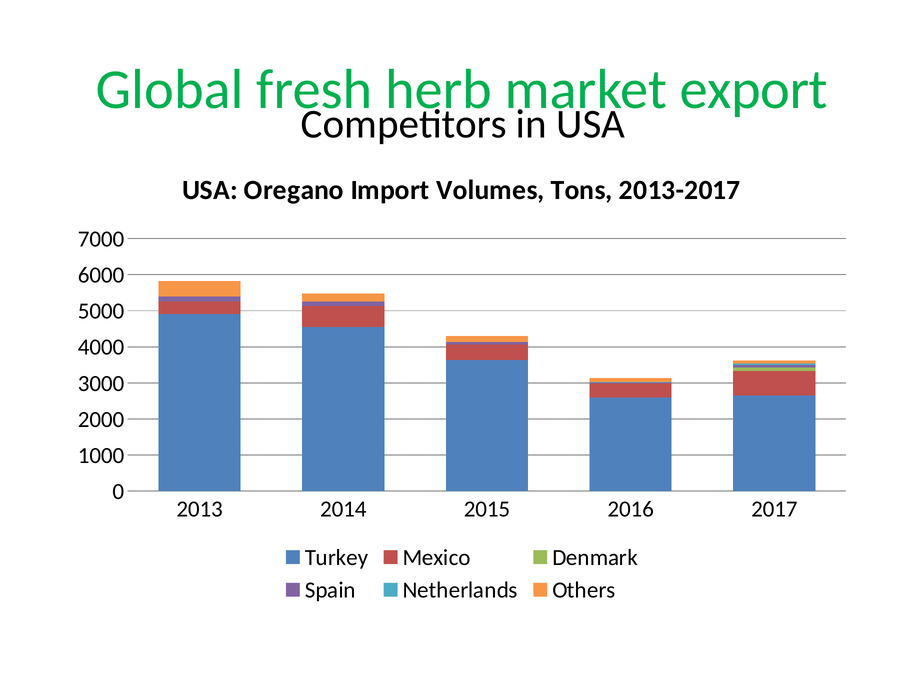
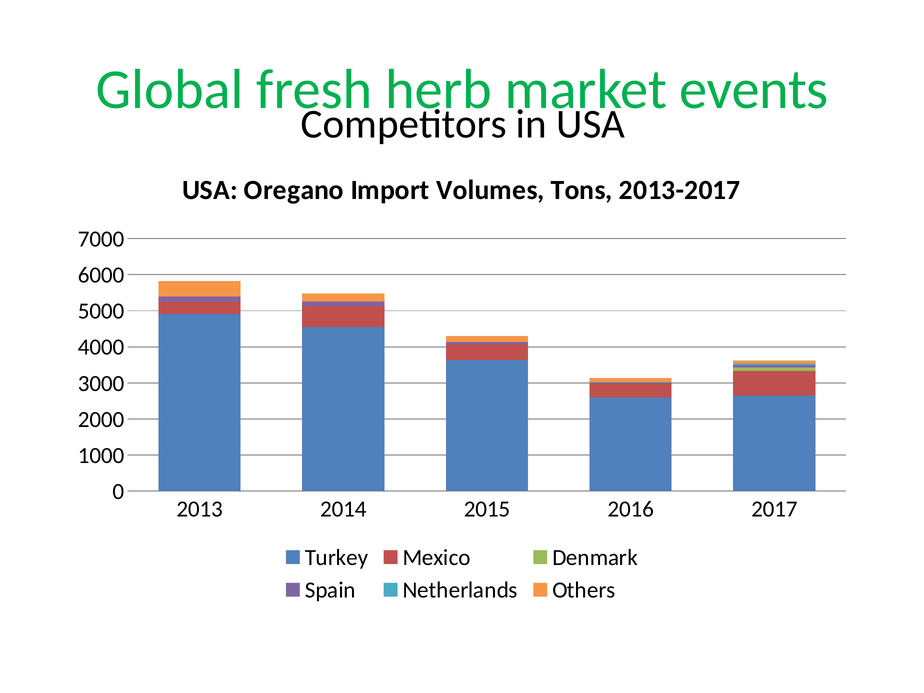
export: export -> events (754, 89)
